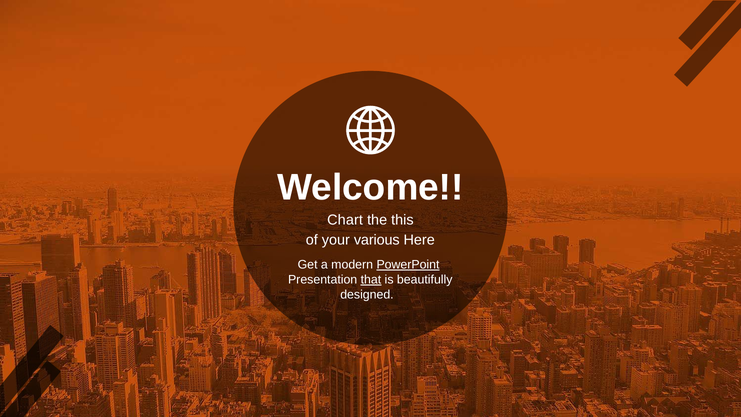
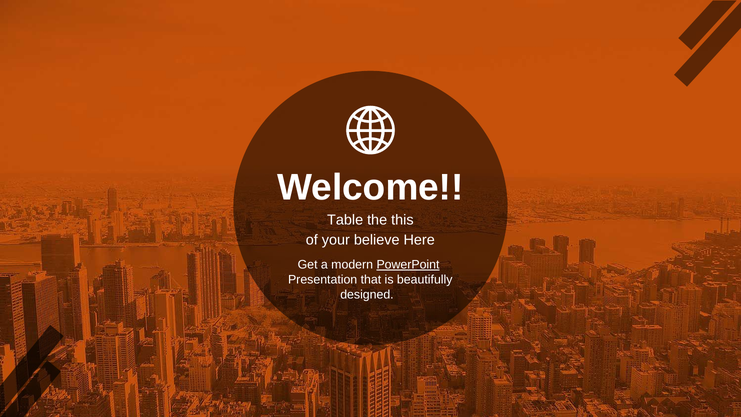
Chart: Chart -> Table (345, 220)
various: various -> believe (377, 240)
that underline: present -> none (371, 279)
